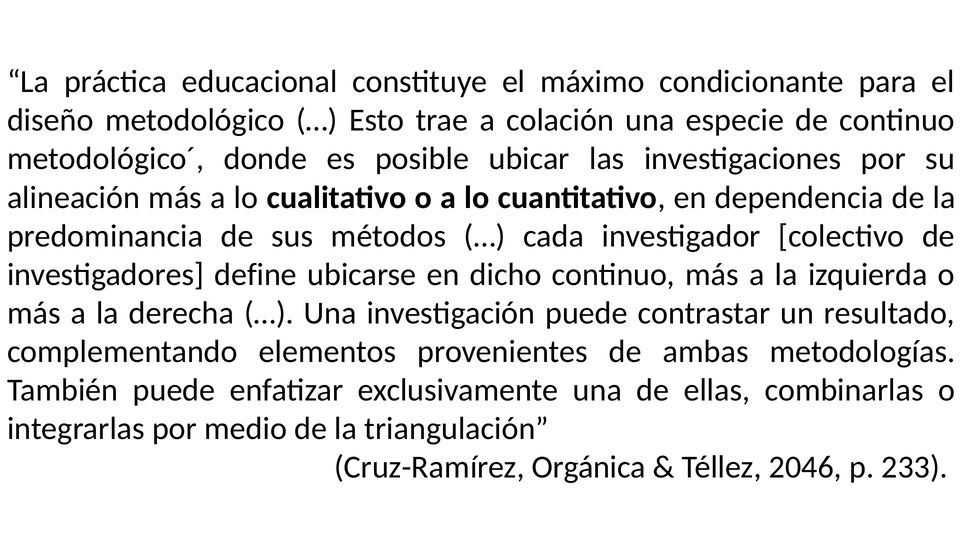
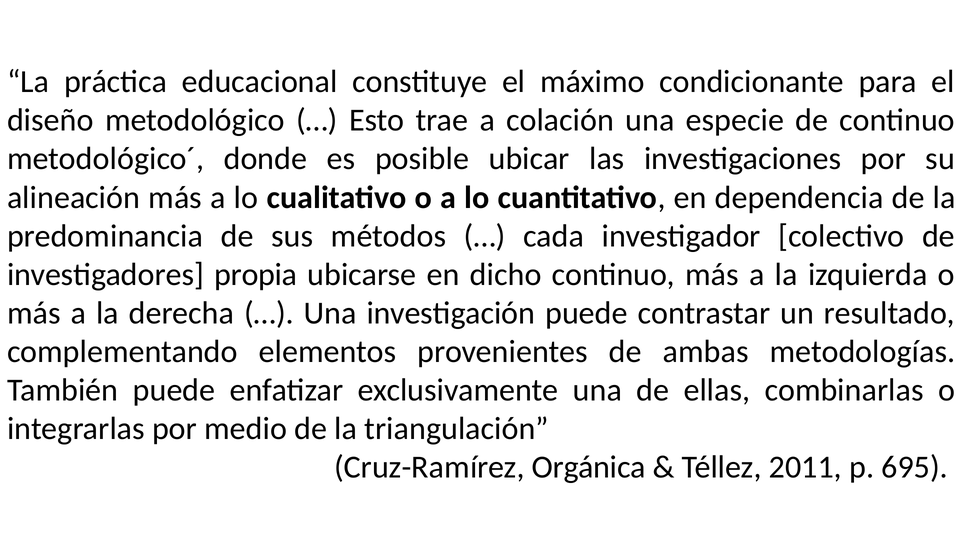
define: define -> propia (256, 274)
2046: 2046 -> 2011 (805, 467)
233: 233 -> 695 (915, 467)
